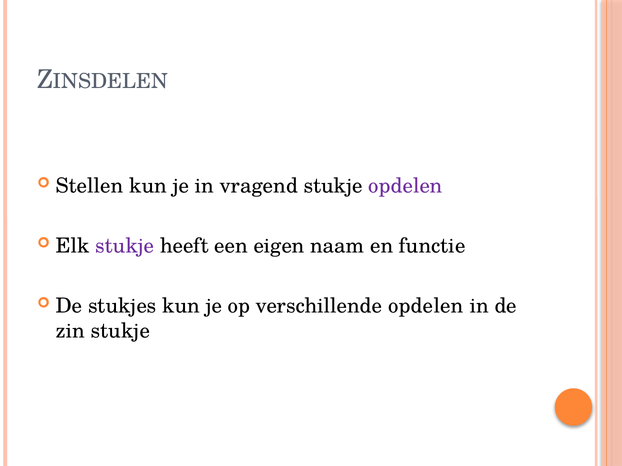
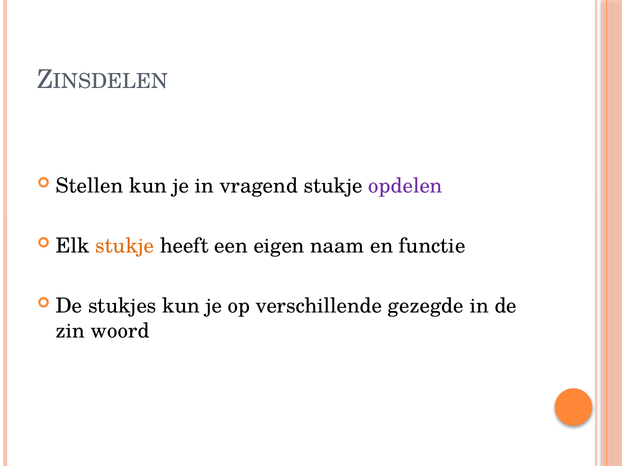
stukje colour: purple -> orange (125, 246)
verschillende opdelen: opdelen -> gezegde (426, 306)
zin stukje: stukje -> woord (120, 331)
